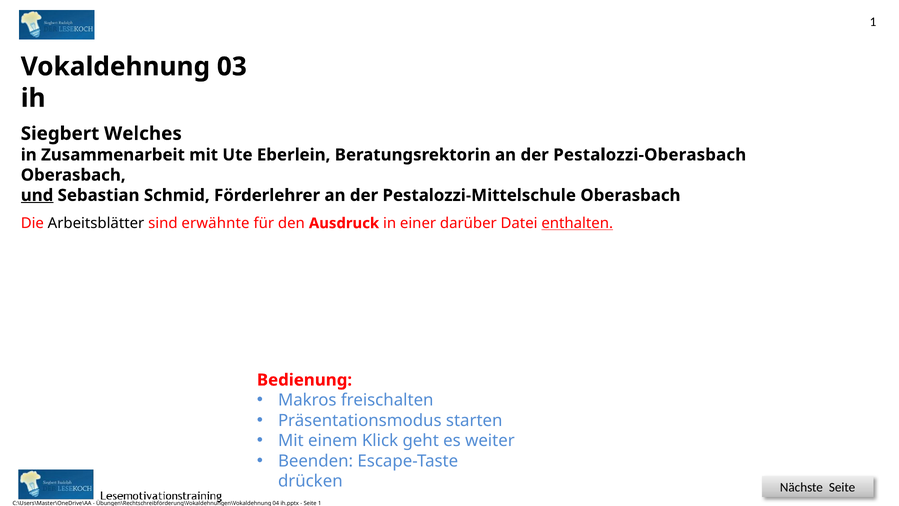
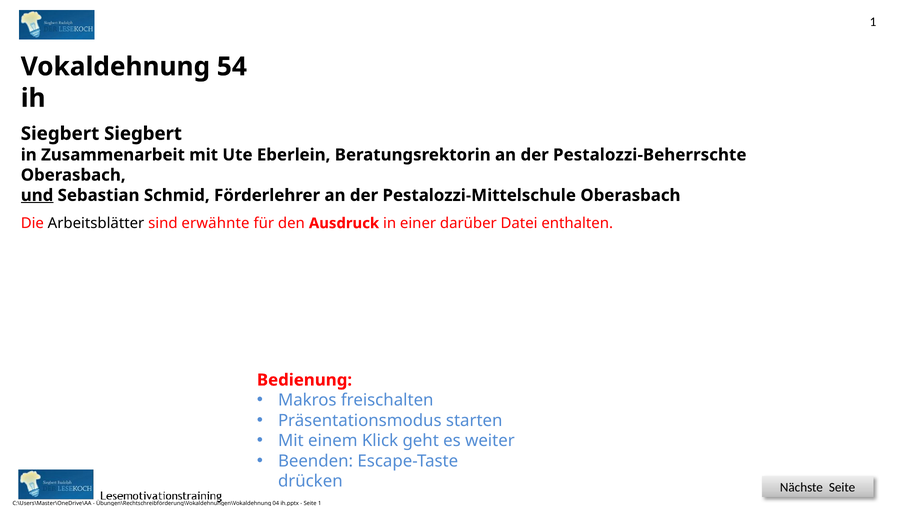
03: 03 -> 54 (232, 67)
Siegbert Welches: Welches -> Siegbert (143, 134)
Pestalozzi-Oberasbach: Pestalozzi-Oberasbach -> Pestalozzi-Beherrschte (650, 155)
enthalten underline: present -> none (577, 223)
